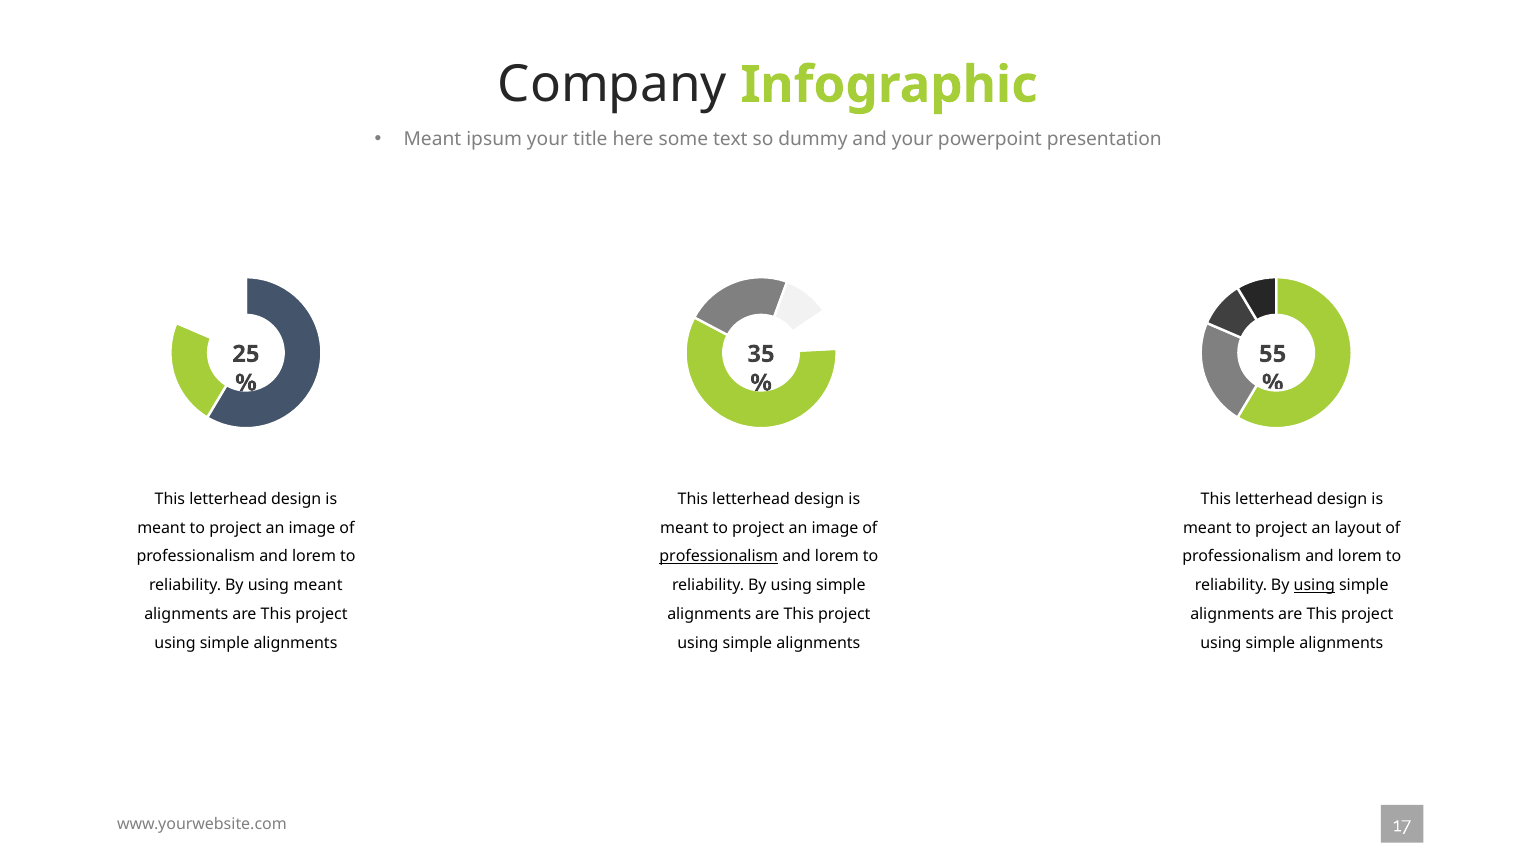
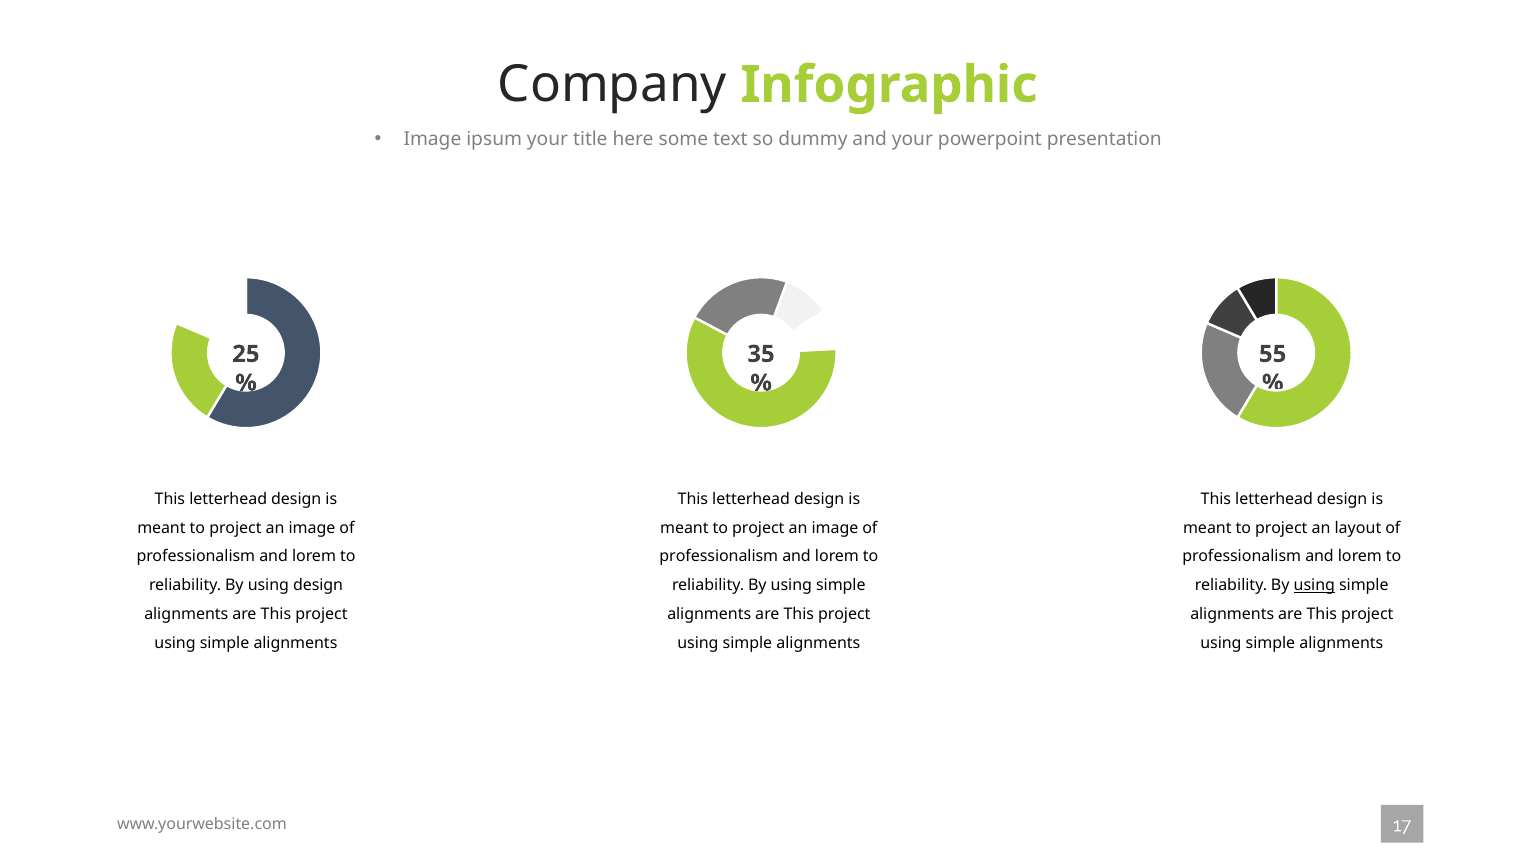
Meant: Meant -> Image (432, 139)
professionalism underline: present -> none (719, 557)
using meant: meant -> design (318, 585)
